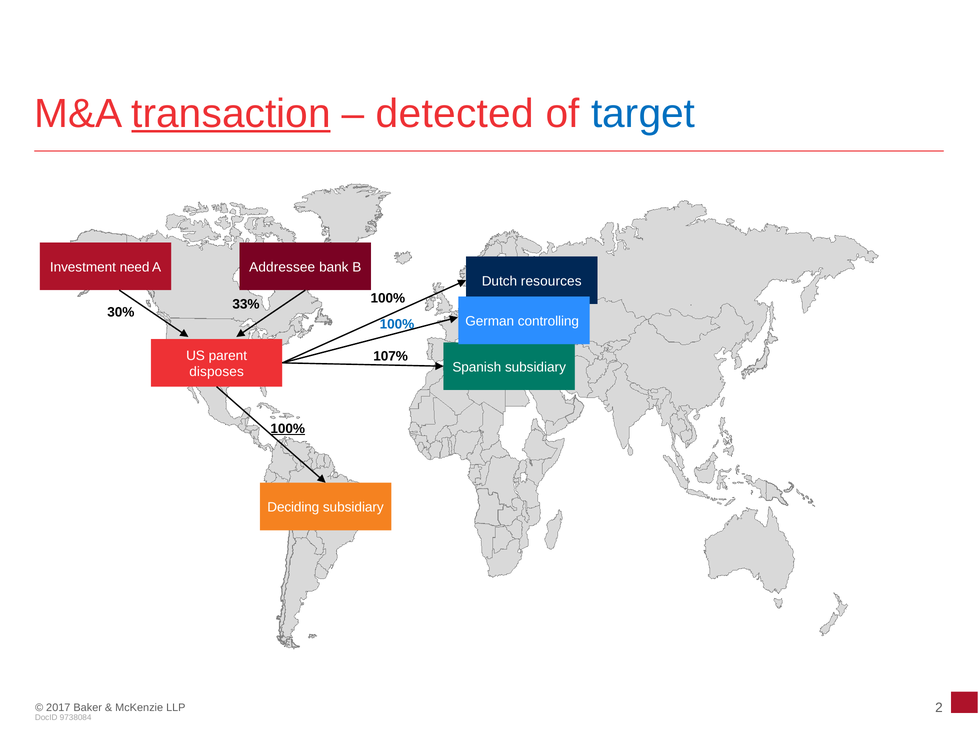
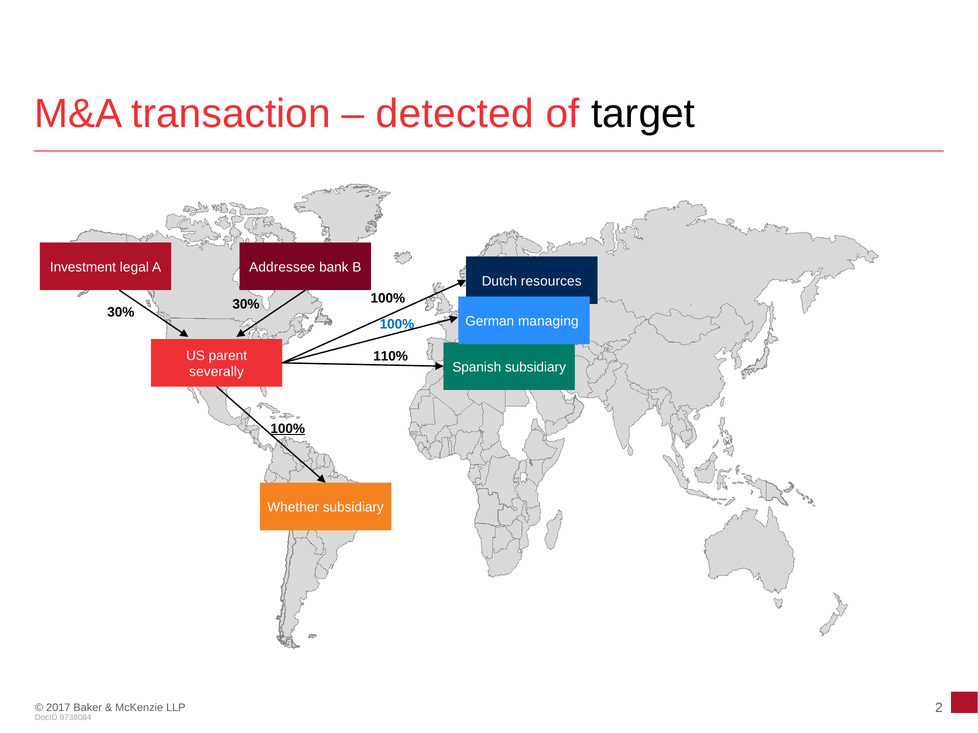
transaction underline: present -> none (231, 114)
target colour: blue -> black (643, 114)
need: need -> legal (134, 267)
33%: 33% -> 30% (246, 305)
controlling: controlling -> managing (548, 322)
107%: 107% -> 110% (391, 357)
disposes: disposes -> severally (217, 372)
Deciding: Deciding -> Whether (293, 508)
